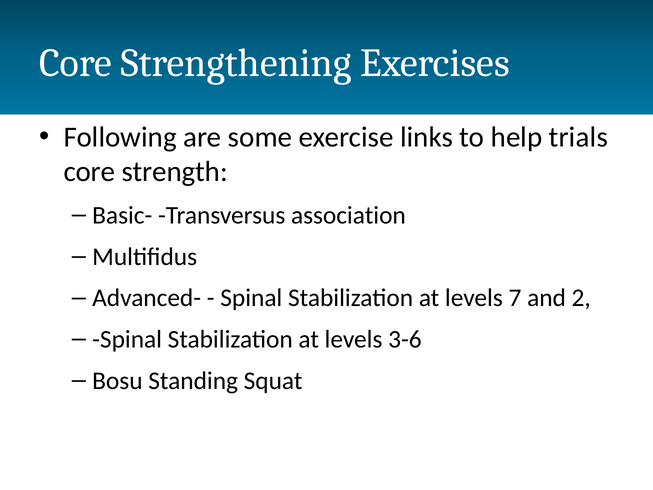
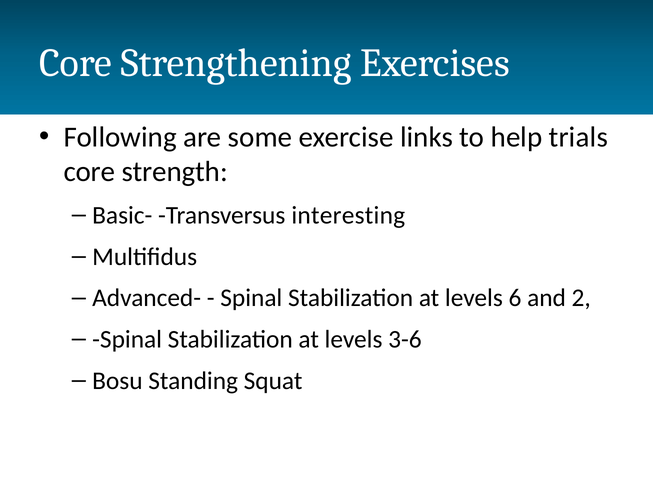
association: association -> interesting (348, 215)
7: 7 -> 6 (515, 298)
